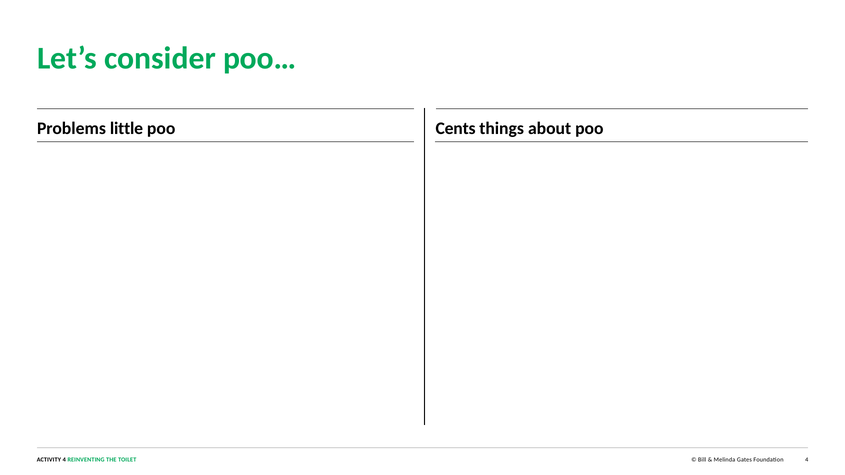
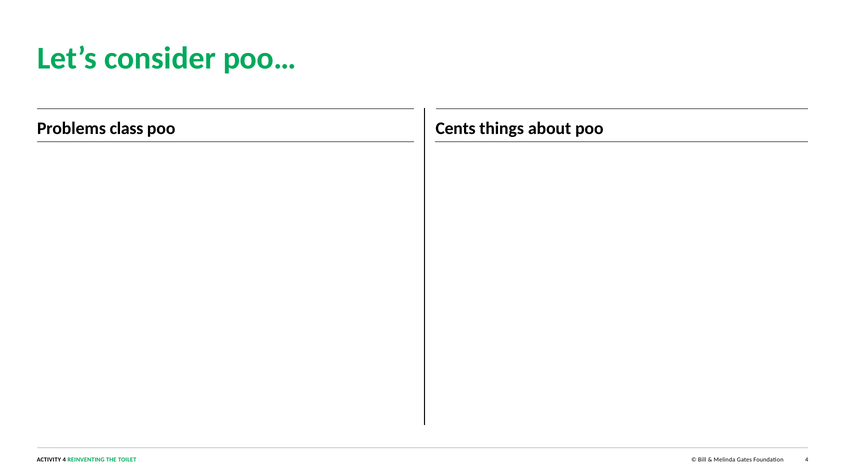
little: little -> class (127, 128)
